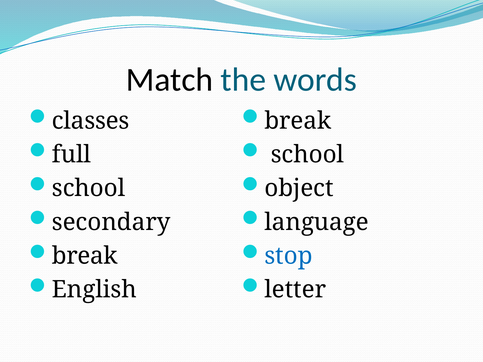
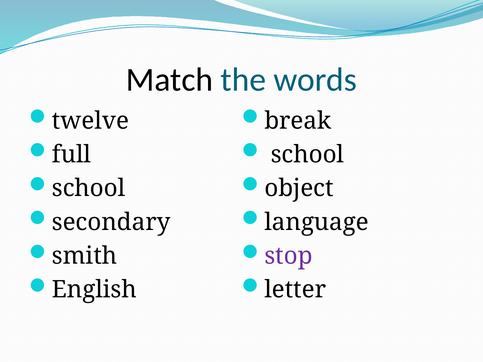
classes: classes -> twelve (91, 121)
break: break -> smith (85, 256)
stop colour: blue -> purple (289, 256)
